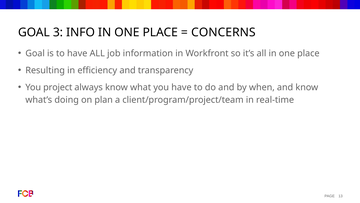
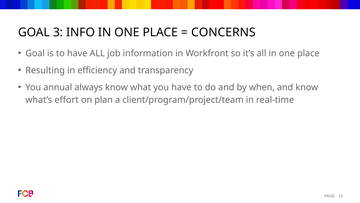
project: project -> annual (58, 87)
doing: doing -> effort (67, 100)
